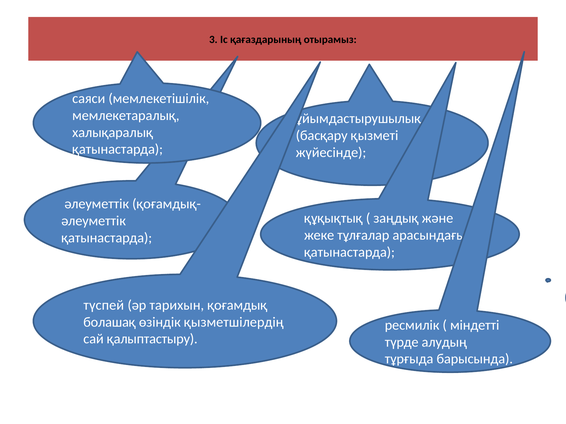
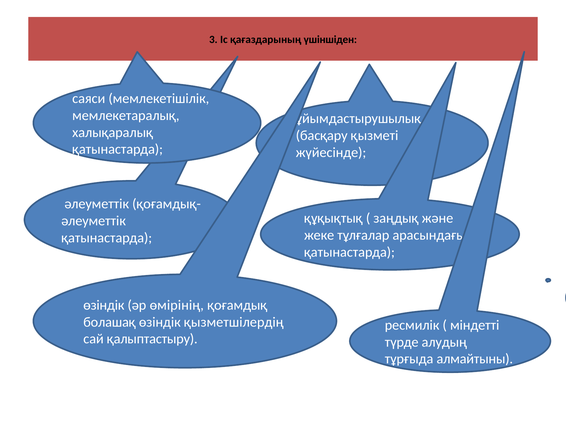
отырамыз: отырамыз -> үшiншiден (330, 40)
түспей: түспей -> өзiндiк (104, 305)
тарихын: тарихын -> өмірінің (177, 305)
барысында: барысында -> алмайтыны (475, 359)
